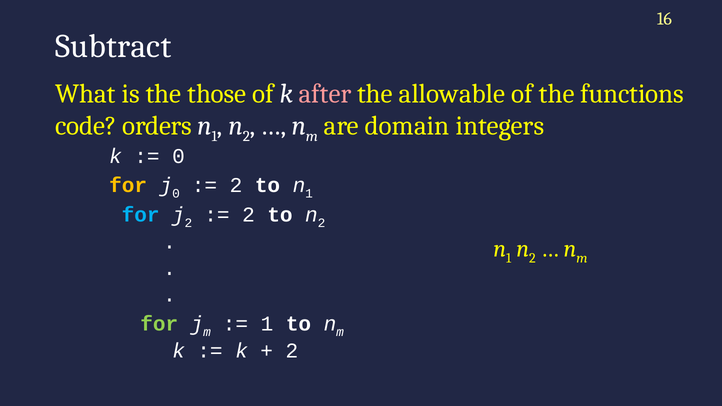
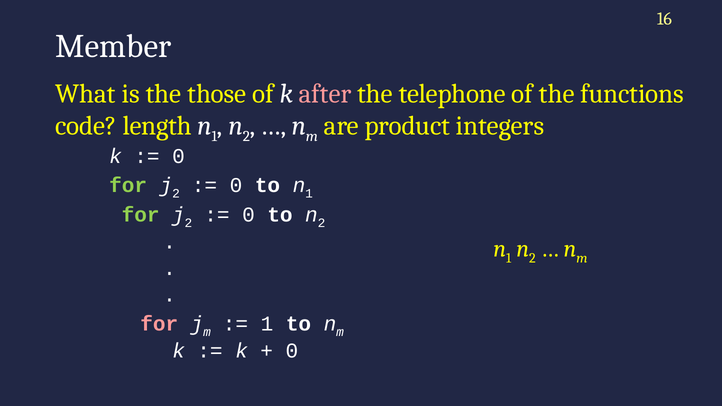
Subtract: Subtract -> Member (113, 46)
allowable: allowable -> telephone (452, 94)
orders: orders -> length (157, 126)
domain: domain -> product (407, 126)
for colour: yellow -> light green (128, 185)
0: 0 -> 2 (176, 194)
2: 2 -> 0 (236, 185)
for colour: light blue -> light green (141, 215)
2: 2 -> 0 (248, 215)
for colour: light green -> pink (159, 324)
2: 2 -> 0 (292, 351)
